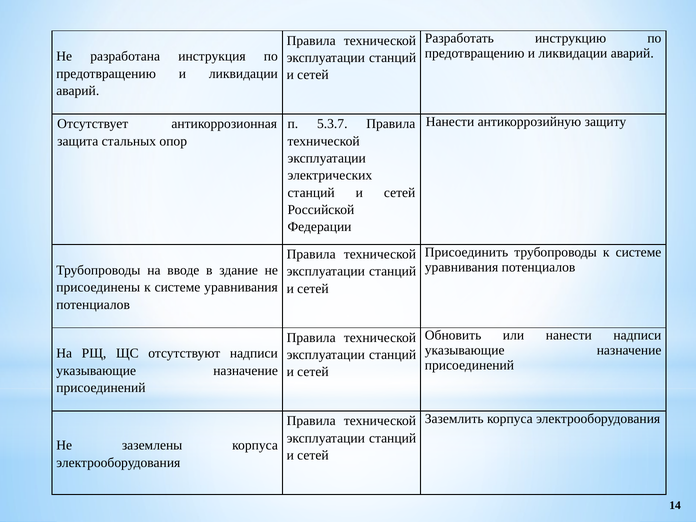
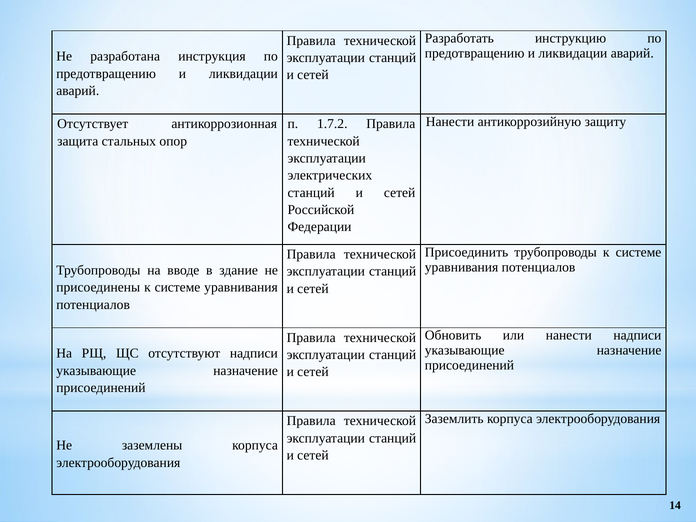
5.3.7: 5.3.7 -> 1.7.2 (332, 124)
